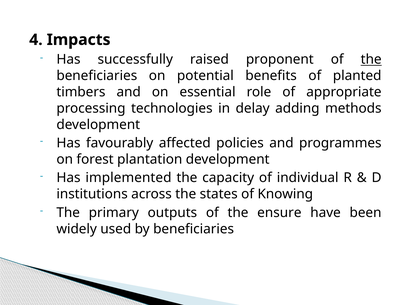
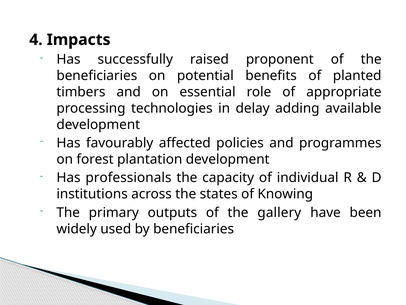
the underline: present -> none (371, 59)
methods: methods -> available (353, 108)
implemented: implemented -> professionals (128, 178)
ensure: ensure -> gallery (279, 212)
